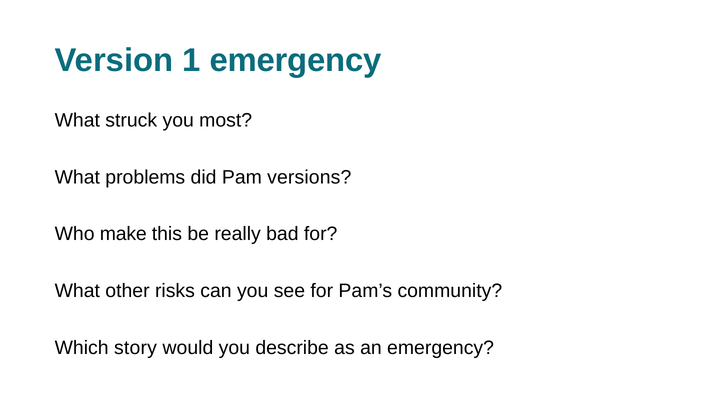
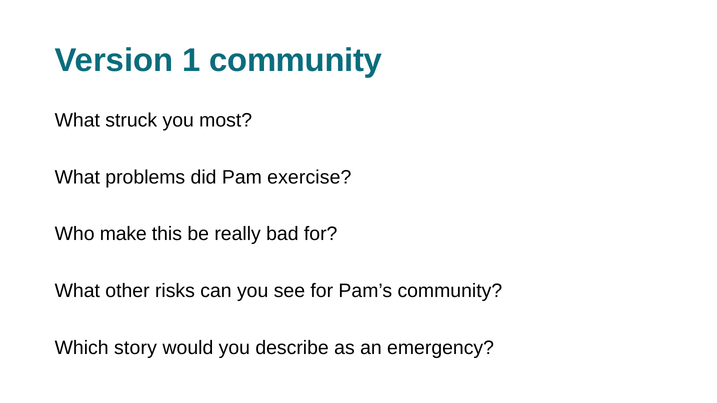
1 emergency: emergency -> community (296, 60)
versions: versions -> exercise (309, 177)
